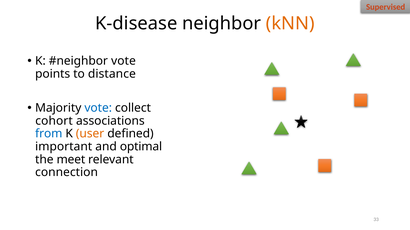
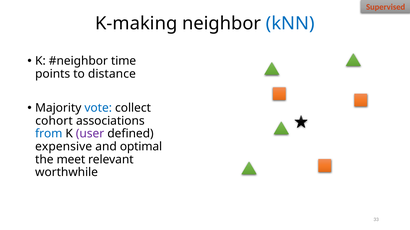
K-disease: K-disease -> K-making (136, 24)
kNN colour: orange -> blue (290, 24)
vote: vote -> time (124, 61)
user colour: orange -> purple (90, 134)
important: important -> expensive (64, 147)
connection: connection -> worthwhile (67, 173)
